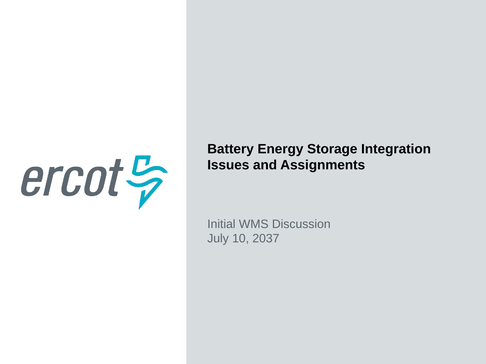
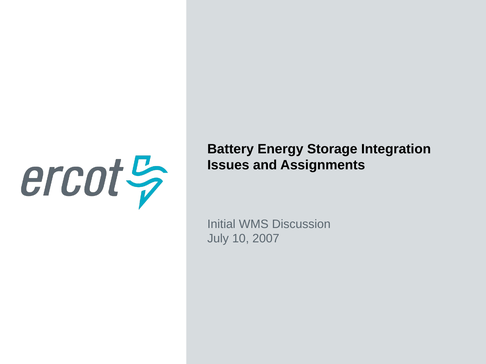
2037: 2037 -> 2007 (266, 239)
